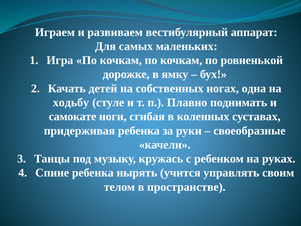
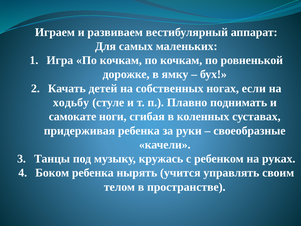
одна: одна -> если (254, 88)
Спине: Спине -> Боком (52, 173)
